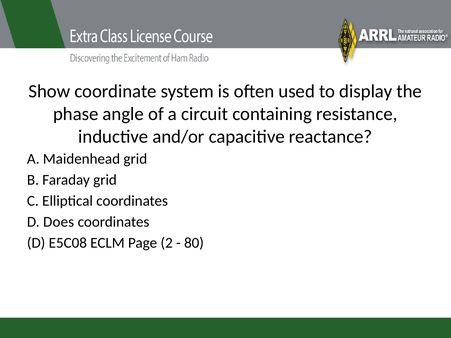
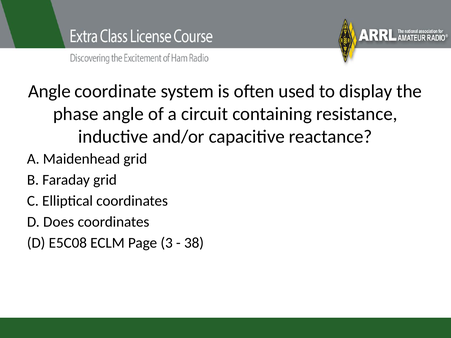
Show: Show -> Angle (49, 91)
2: 2 -> 3 (167, 243)
80: 80 -> 38 (194, 243)
